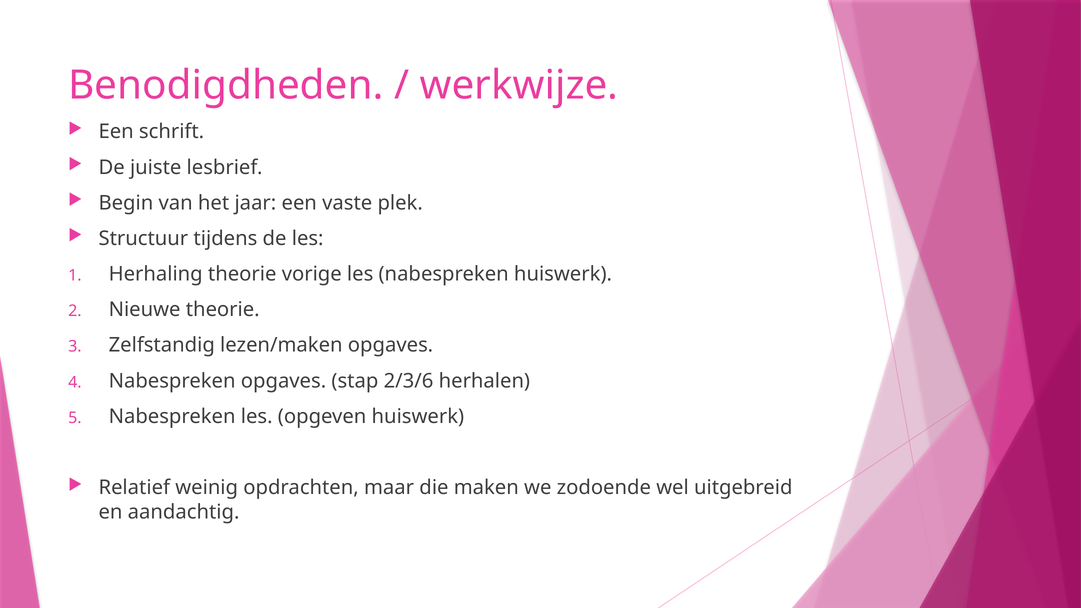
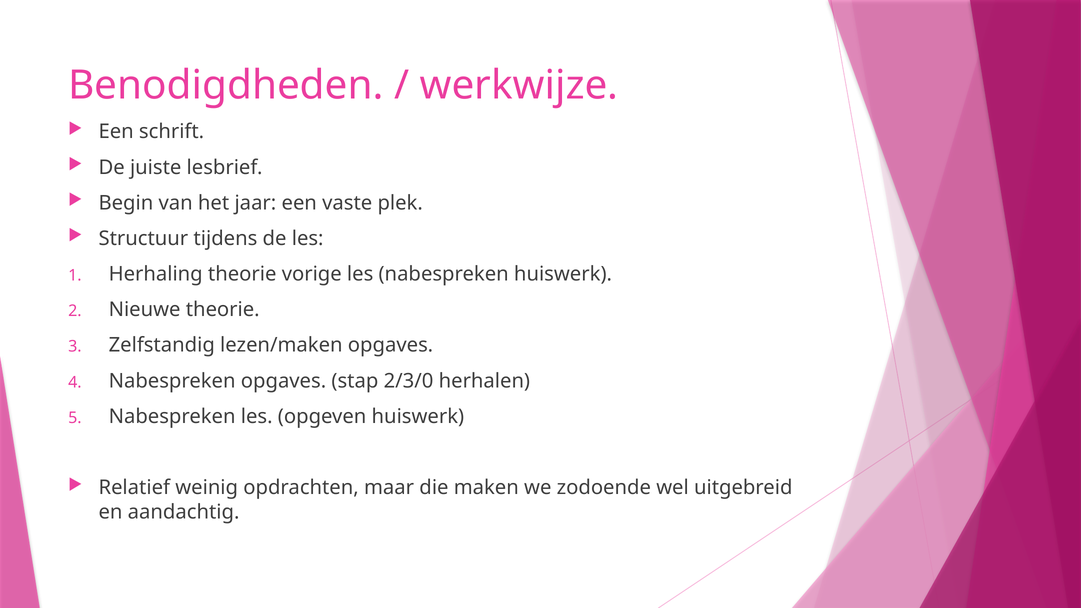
2/3/6: 2/3/6 -> 2/3/0 (409, 381)
